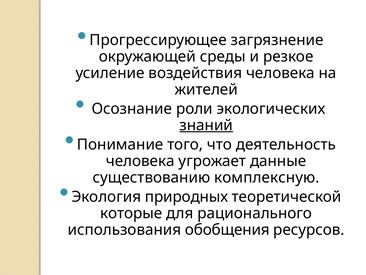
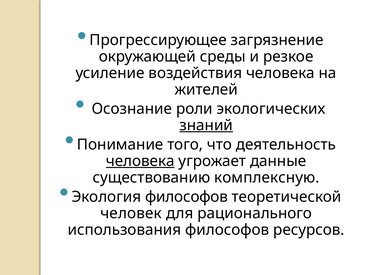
человека underline: none -> present (140, 161)
Экология природных: природных -> философов (187, 196)
которые: которые -> человек (131, 213)
использования обобщения: обобщения -> философов (227, 229)
